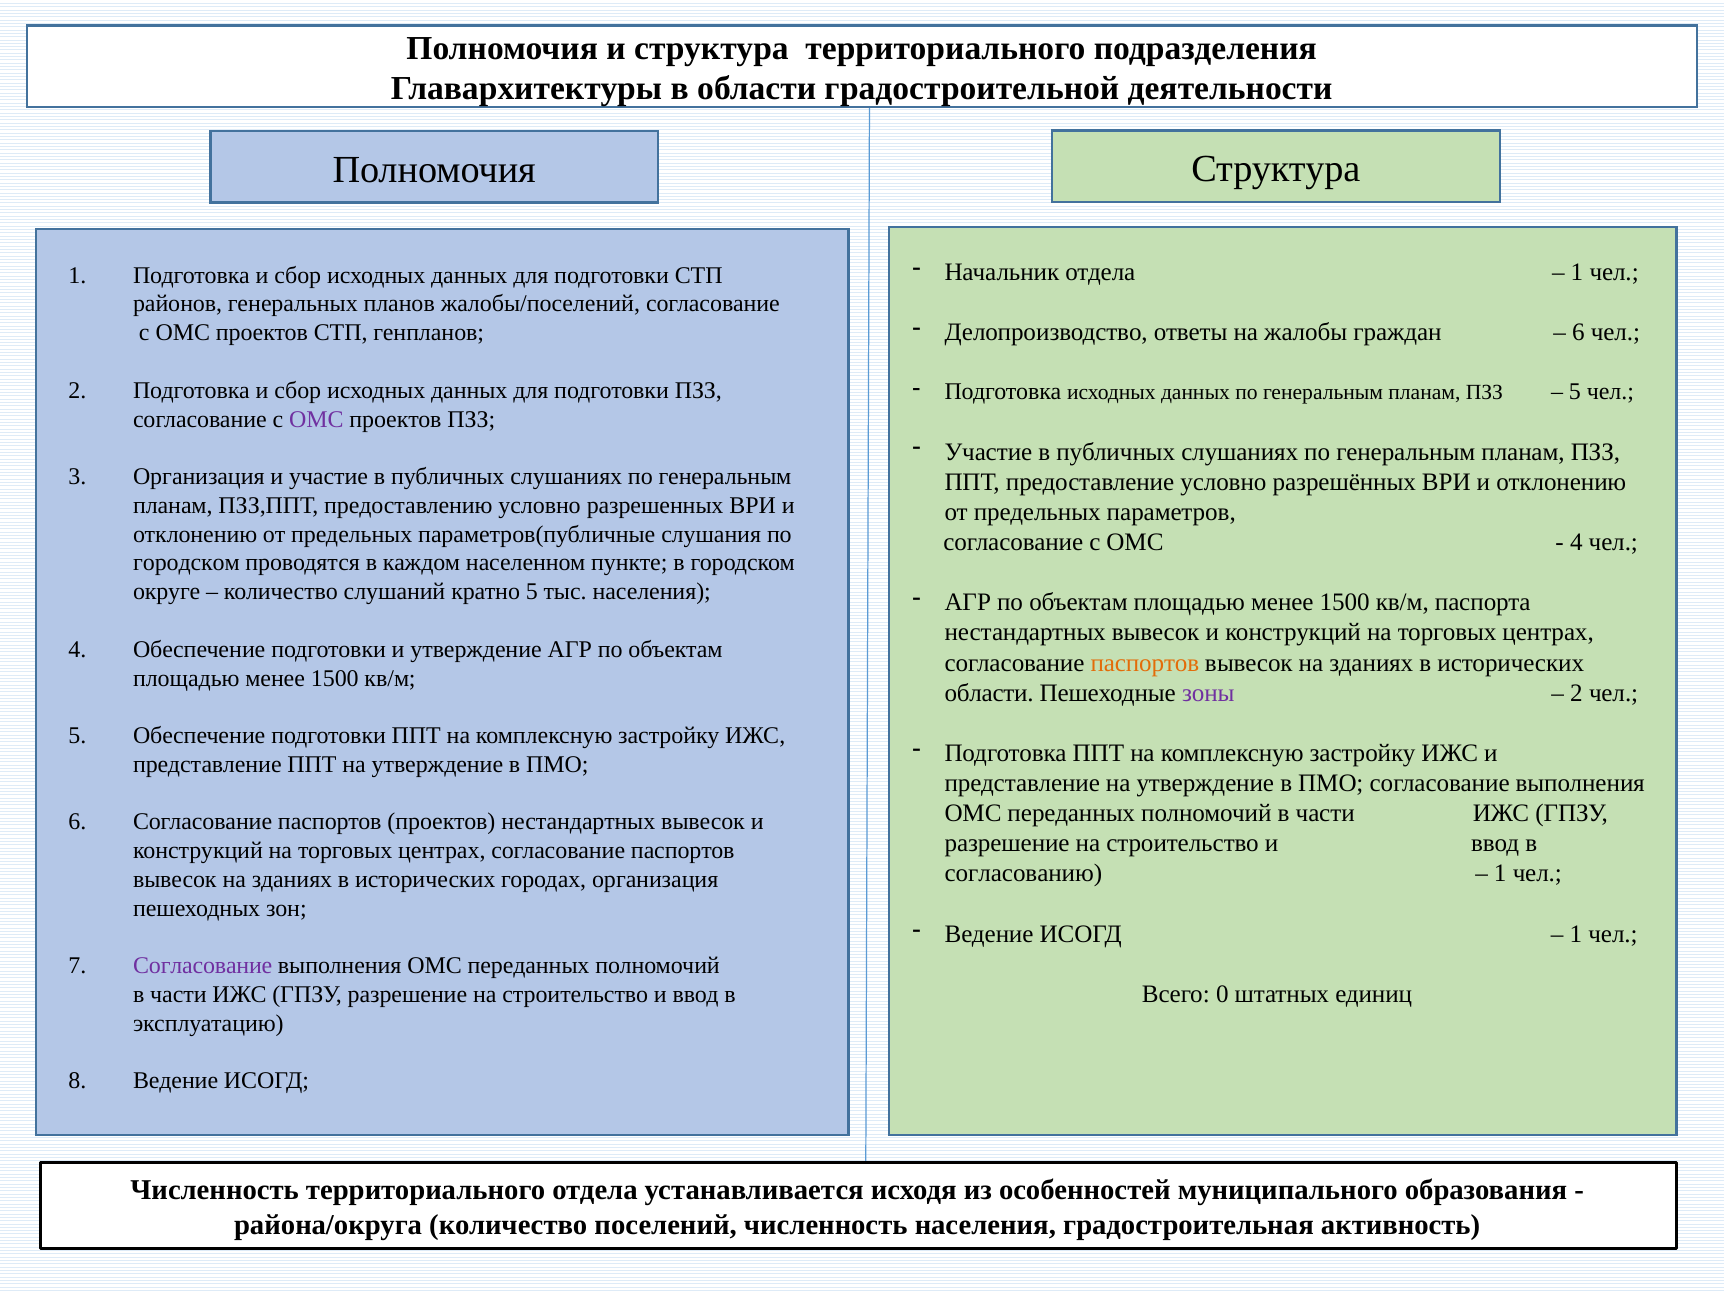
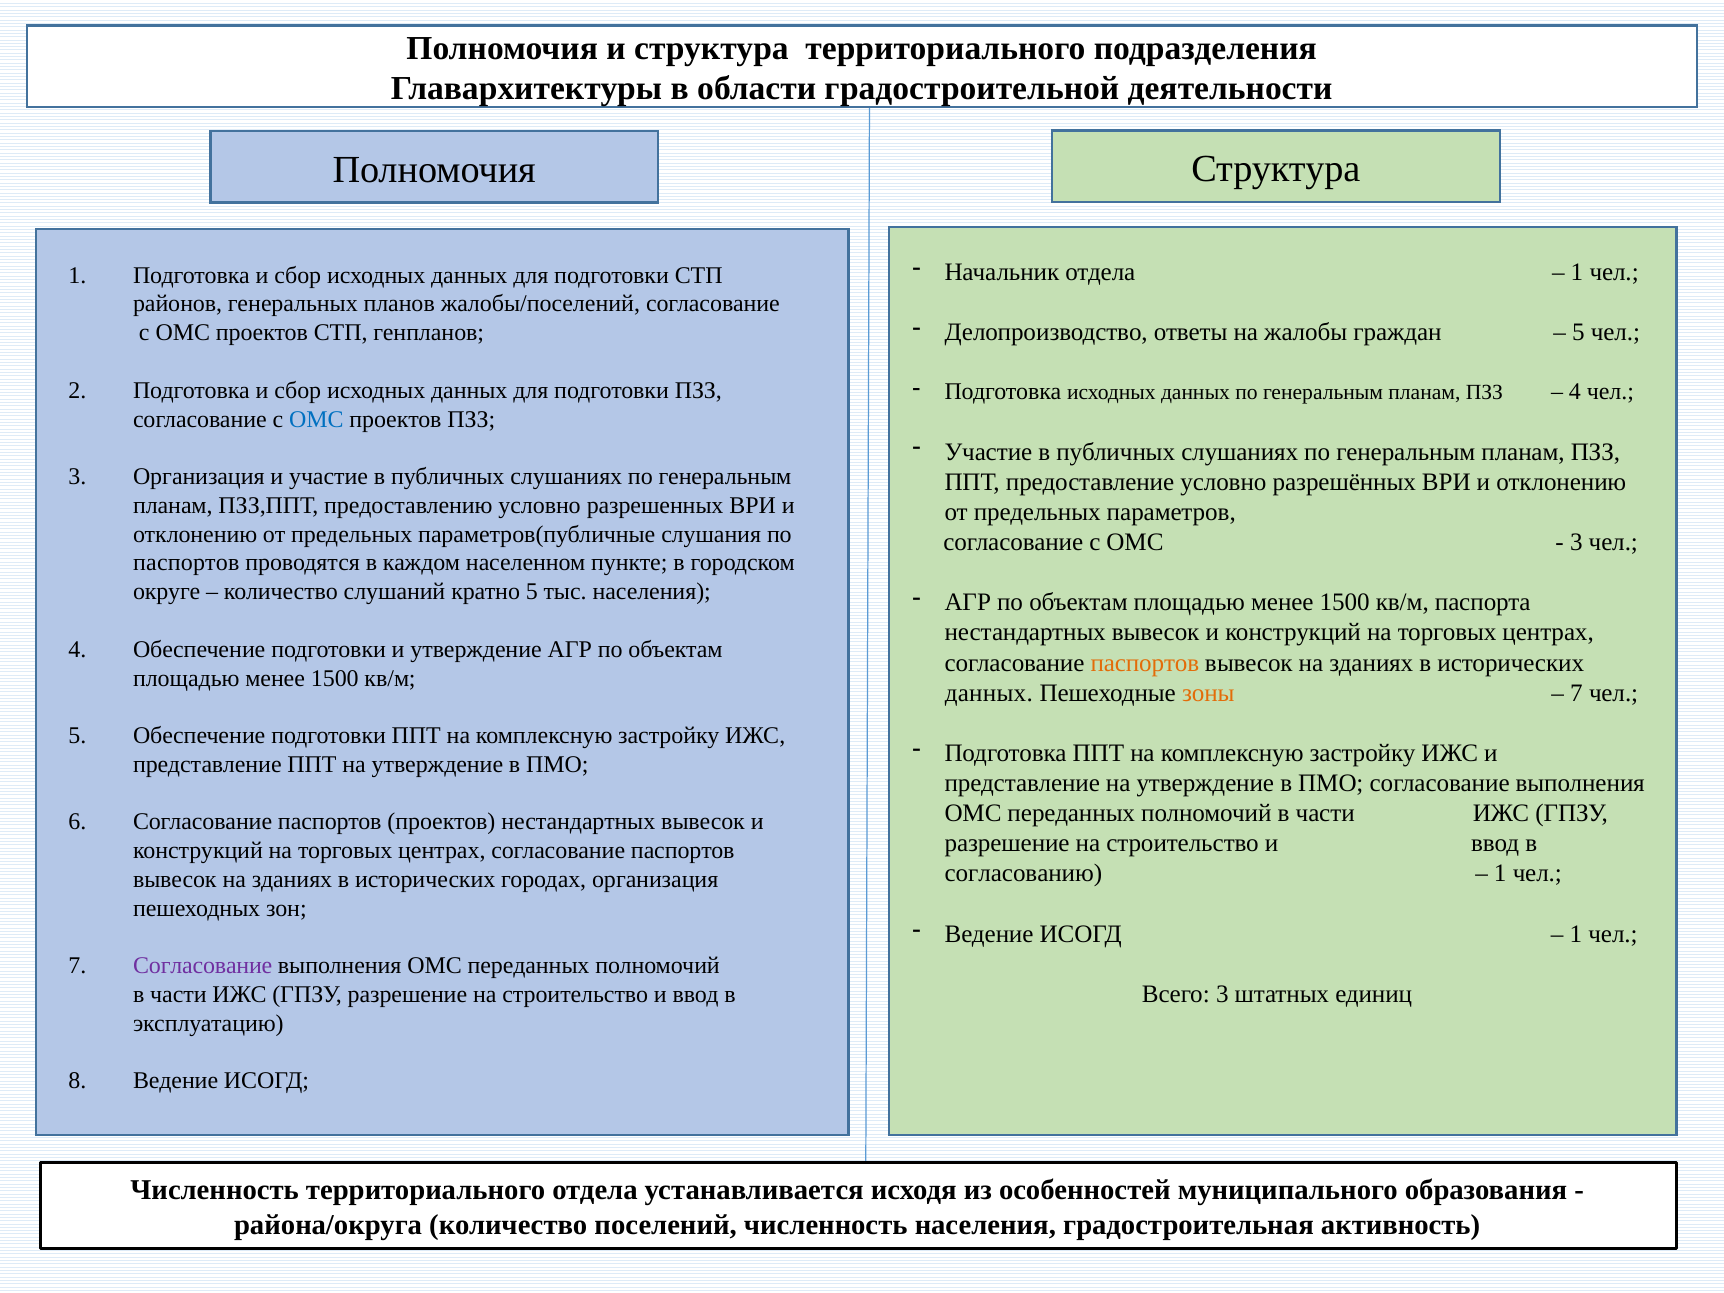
6: 6 -> 5 (1578, 333)
5: 5 -> 4 (1575, 392)
ОМС colour: purple -> blue (316, 419)
4: 4 -> 3 (1576, 542)
городском: городском -> паспортов (186, 563)
области: области -> данных (989, 693)
зоны colour: purple -> orange (1208, 693)
2: 2 -> 7 (1576, 693)
Всего 0: 0 -> 3 (1222, 994)
